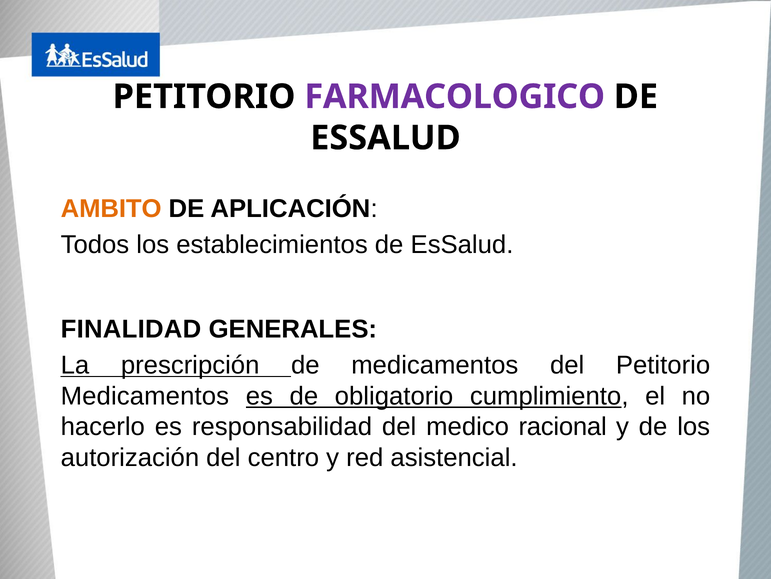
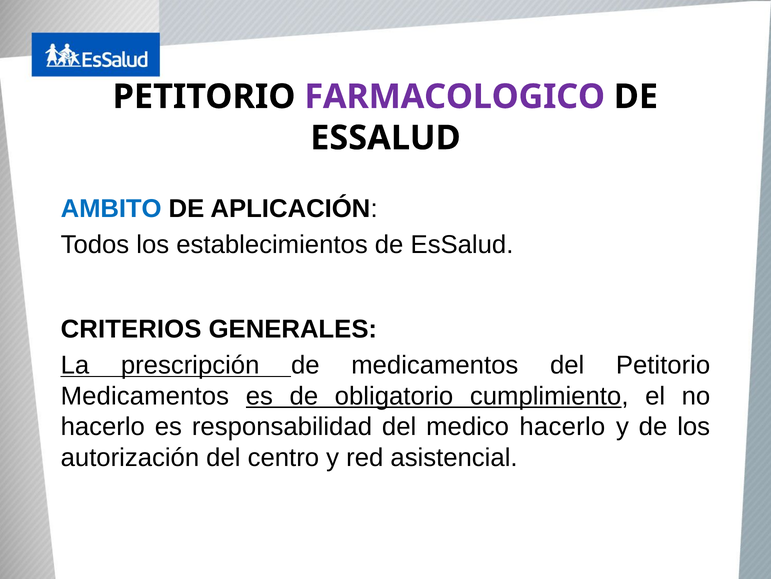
AMBITO colour: orange -> blue (111, 208)
FINALIDAD: FINALIDAD -> CRITERIOS (131, 329)
medico racional: racional -> hacerlo (562, 426)
